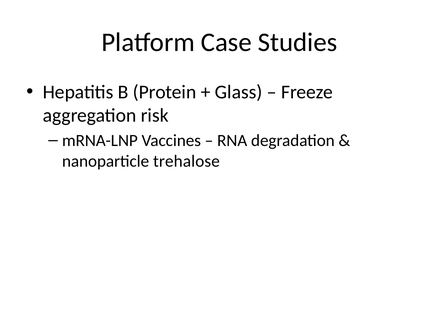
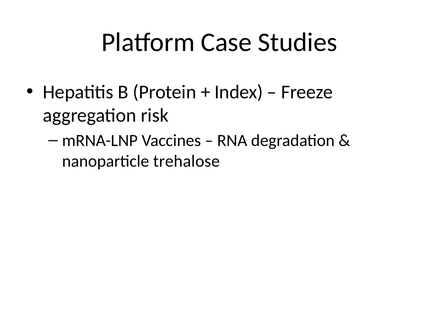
Glass: Glass -> Index (239, 92)
